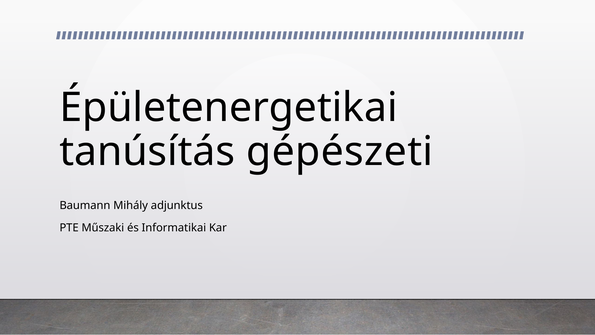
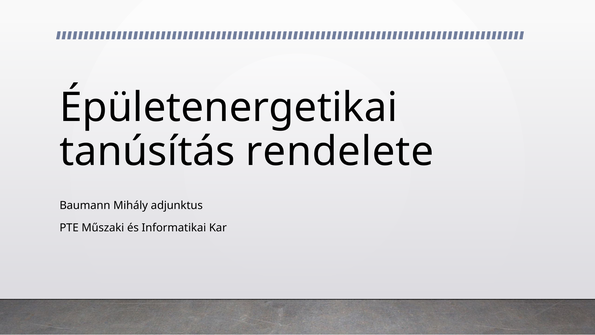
gépészeti: gépészeti -> rendelete (340, 152)
